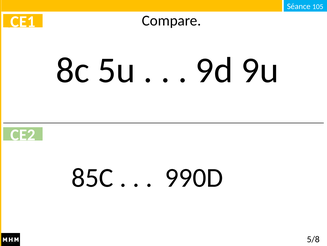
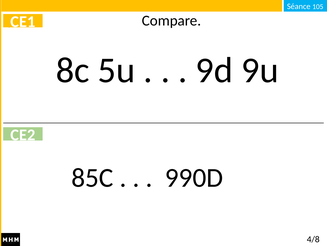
5/8: 5/8 -> 4/8 (313, 239)
